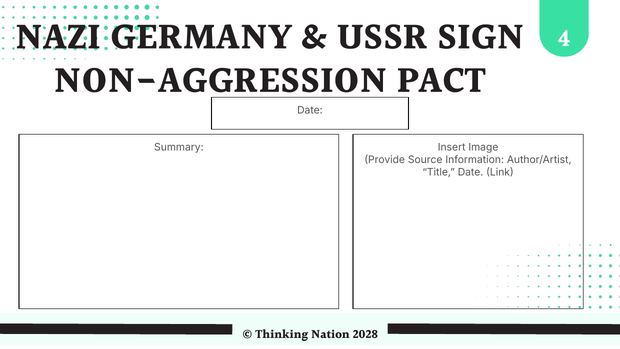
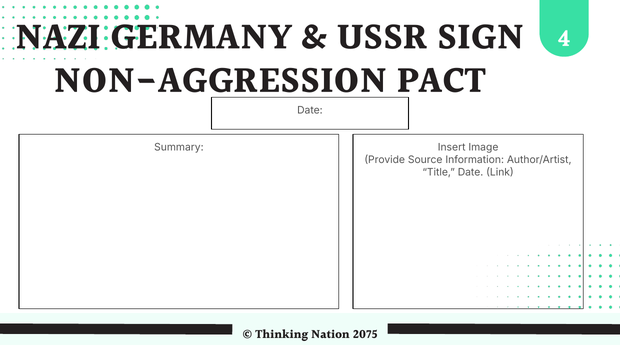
2028: 2028 -> 2075 (365, 334)
